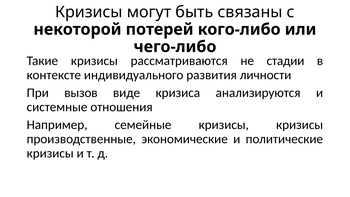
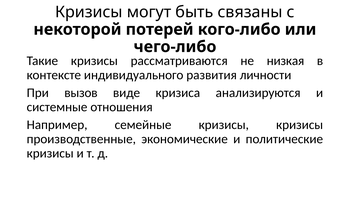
стадии: стадии -> низкая (285, 61)
